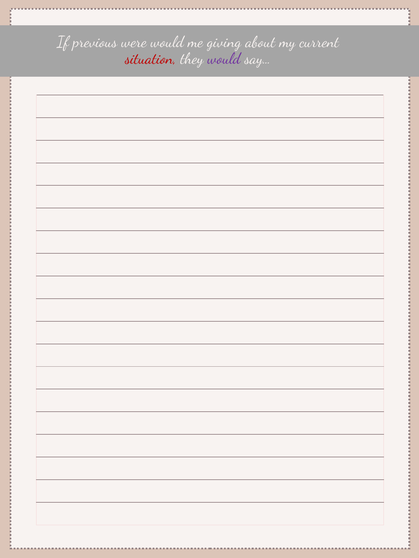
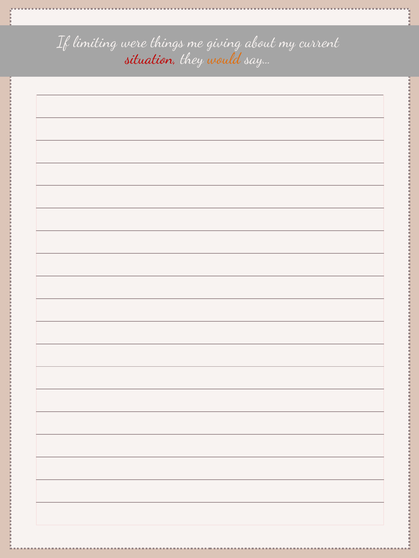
previous: previous -> limiting (95, 42)
were would: would -> things (167, 42)
would colour: purple -> orange (224, 58)
